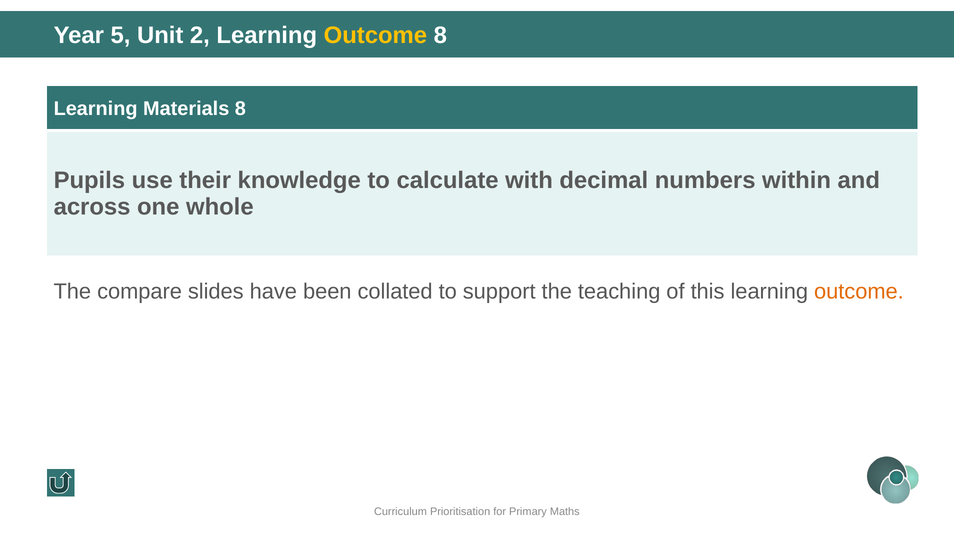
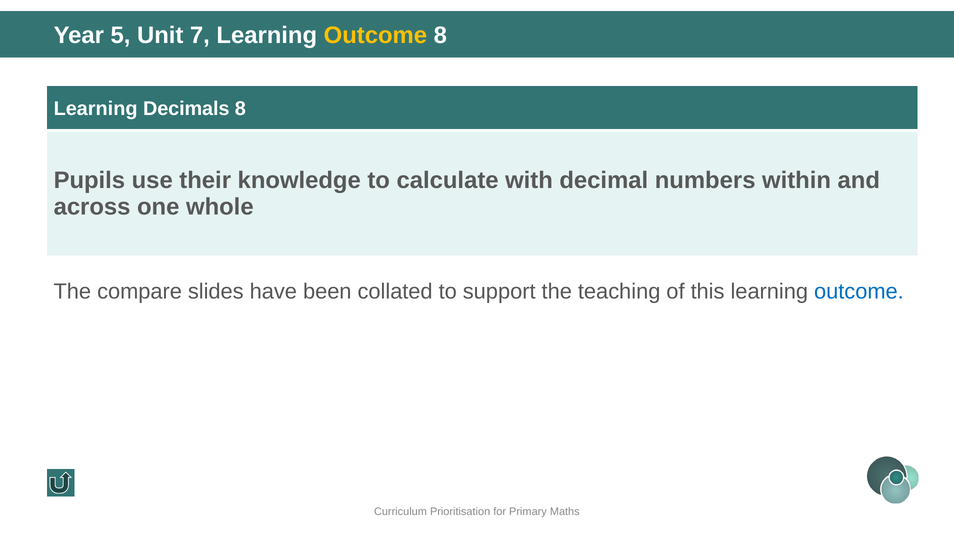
2: 2 -> 7 (200, 36)
Materials: Materials -> Decimals (186, 109)
outcome colour: orange -> blue (859, 292)
